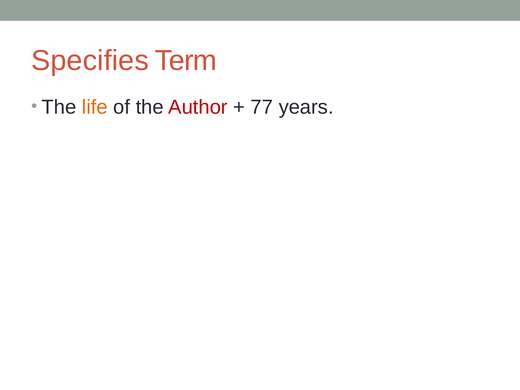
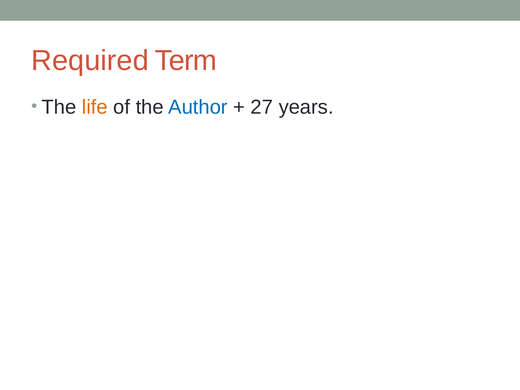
Specifies: Specifies -> Required (90, 61)
Author colour: red -> blue (198, 107)
77: 77 -> 27 (262, 107)
